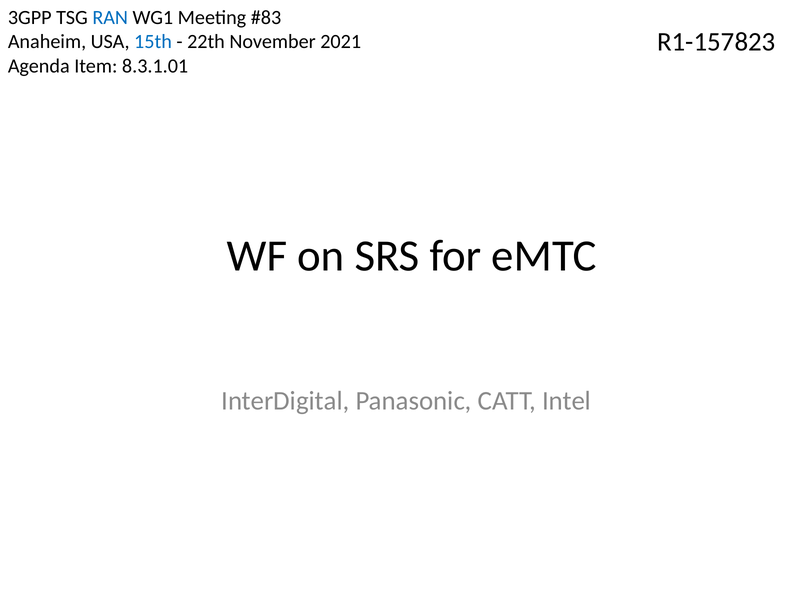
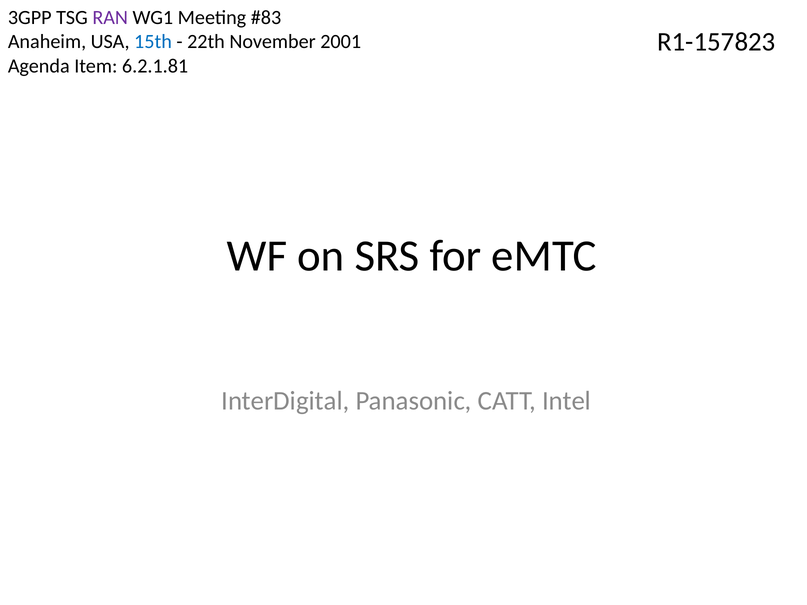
RAN colour: blue -> purple (110, 17)
2021: 2021 -> 2001 (341, 42)
8.3.1.01: 8.3.1.01 -> 6.2.1.81 (155, 66)
